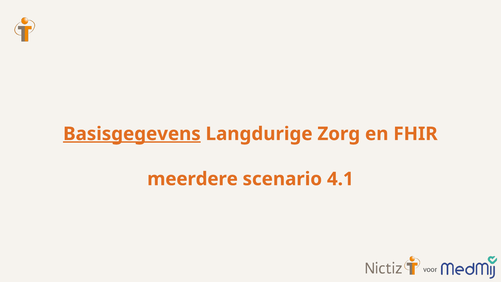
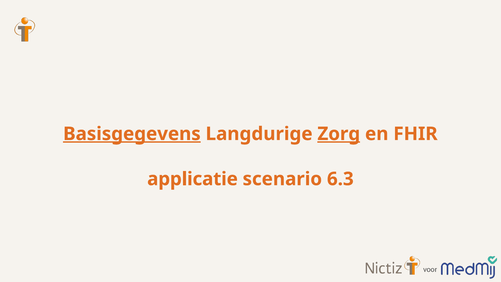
Zorg underline: none -> present (339, 134)
meerdere: meerdere -> applicatie (192, 179)
4.1: 4.1 -> 6.3 (340, 179)
